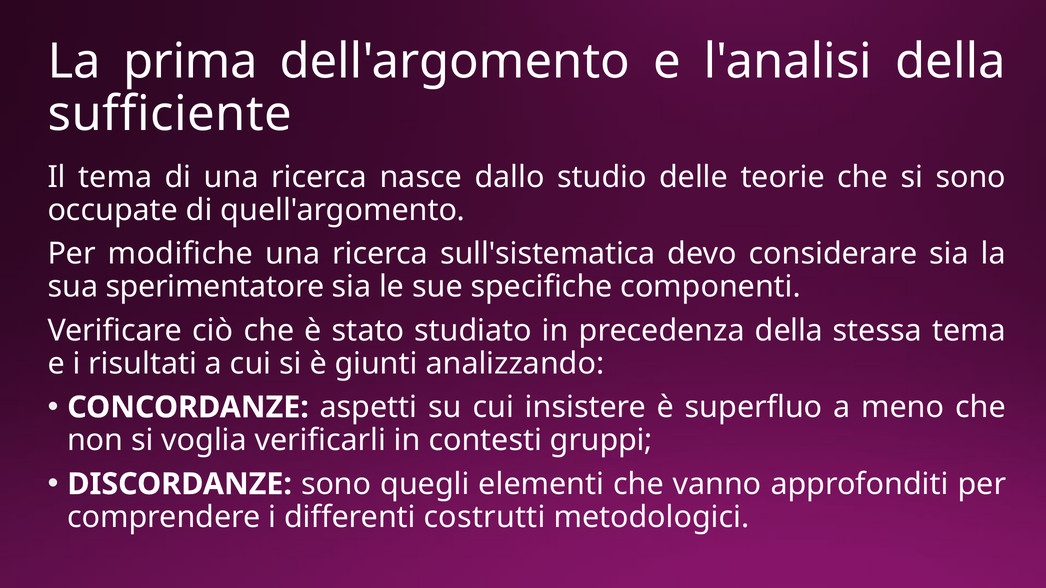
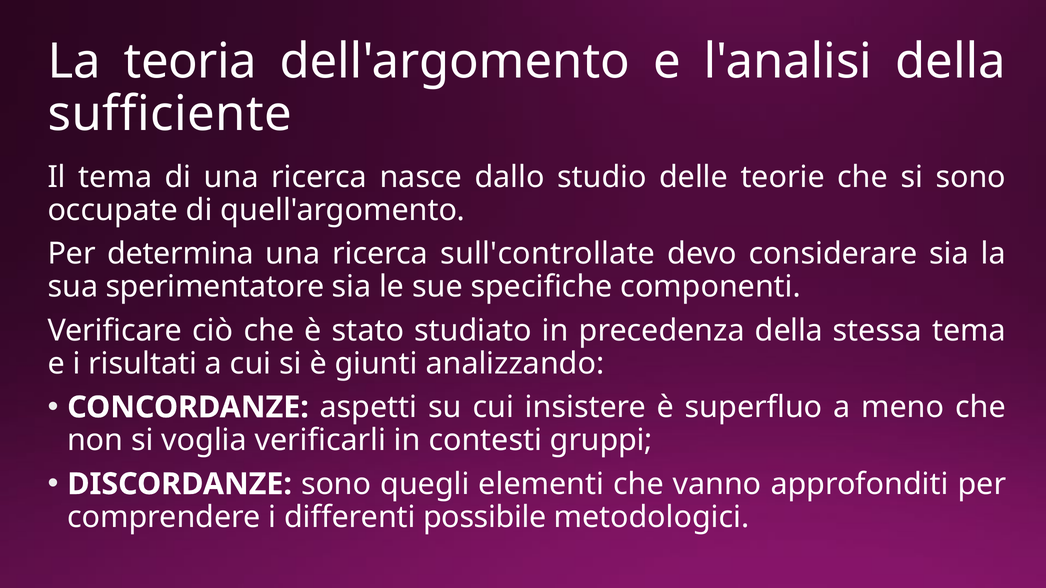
prima: prima -> teoria (190, 61)
modifiche: modifiche -> determina (181, 254)
sull'sistematica: sull'sistematica -> sull'controllate (548, 254)
costrutti: costrutti -> possibile (485, 517)
